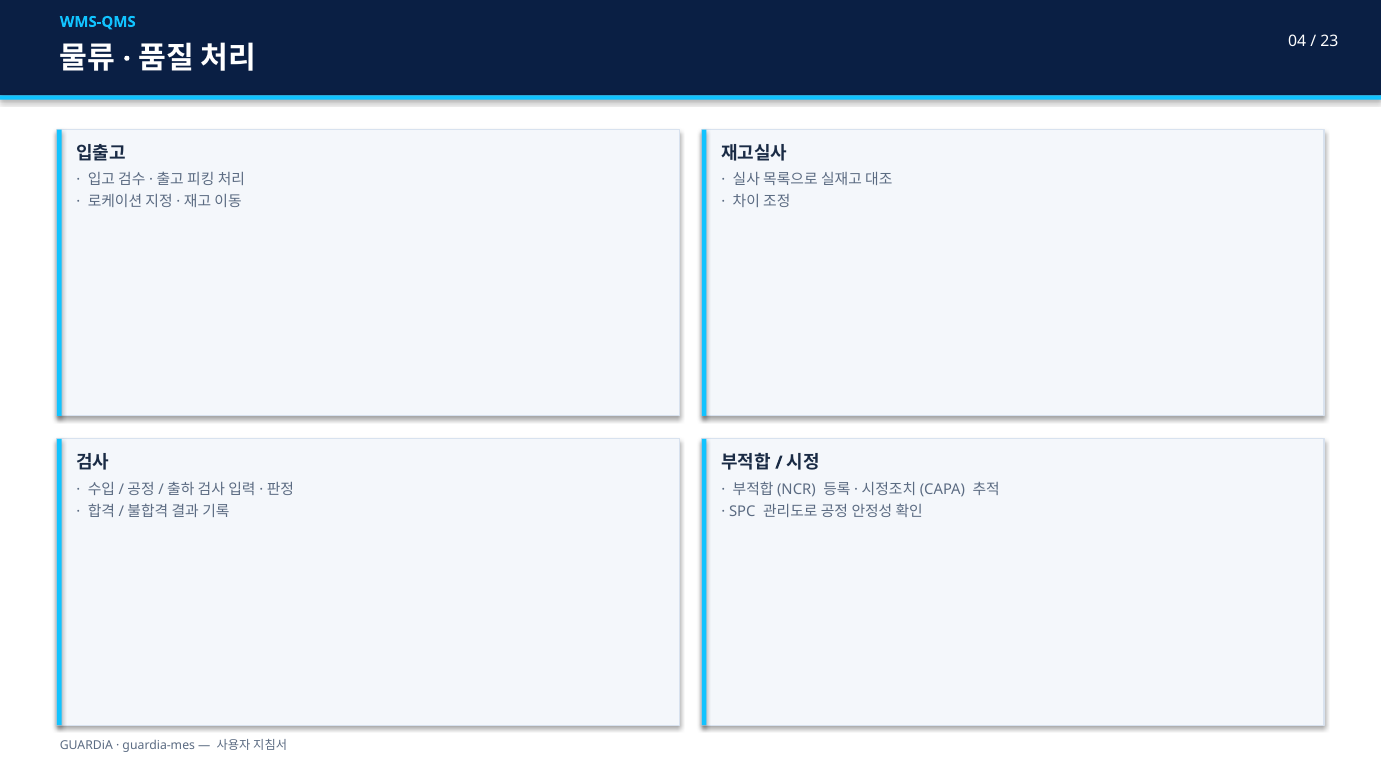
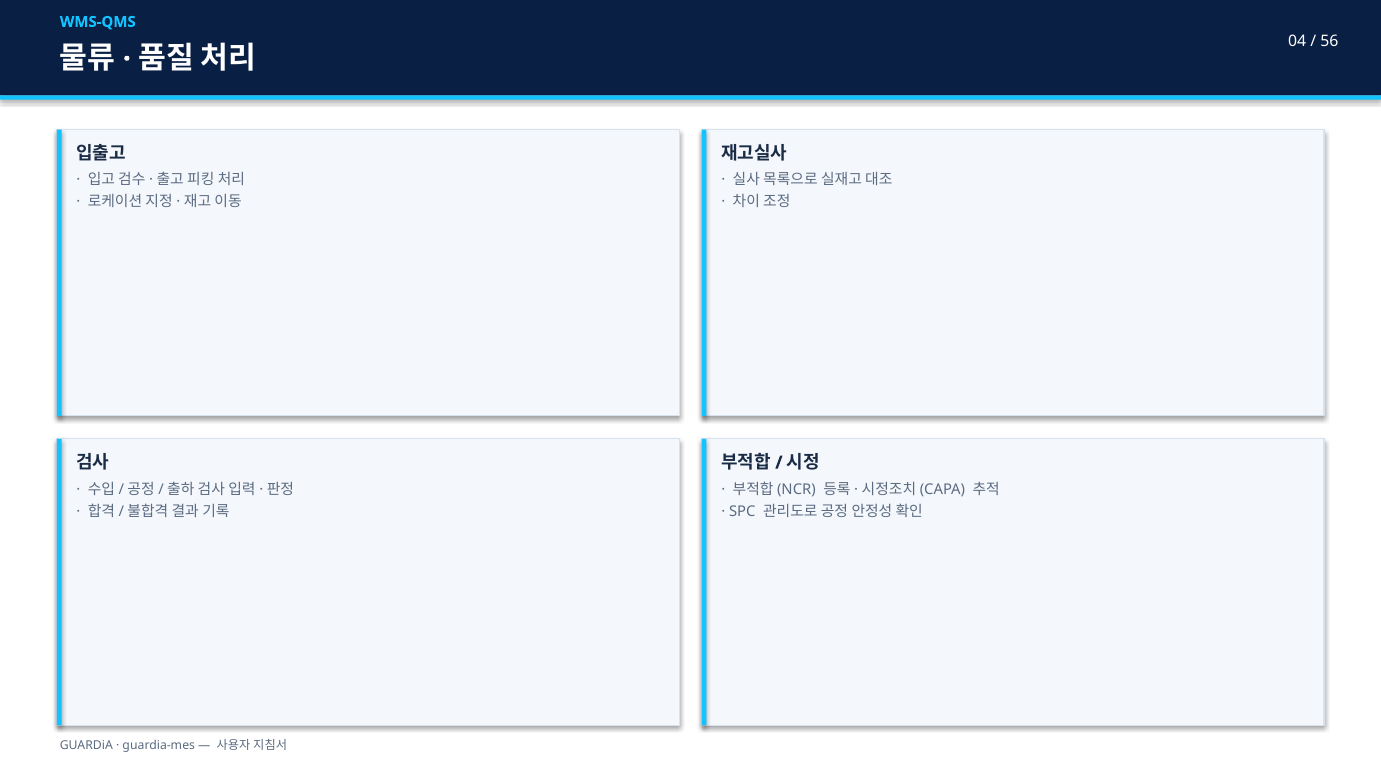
23: 23 -> 56 (1329, 41)
